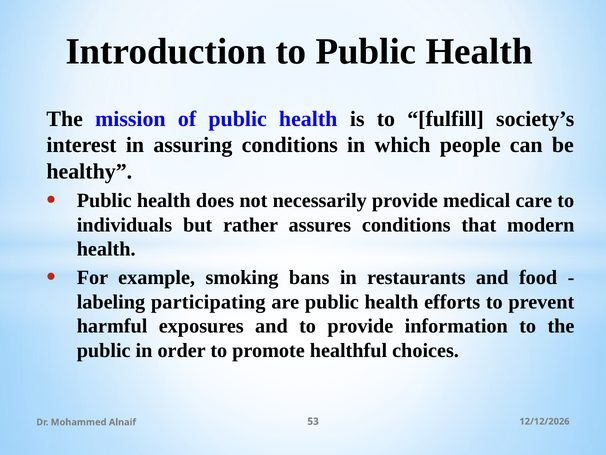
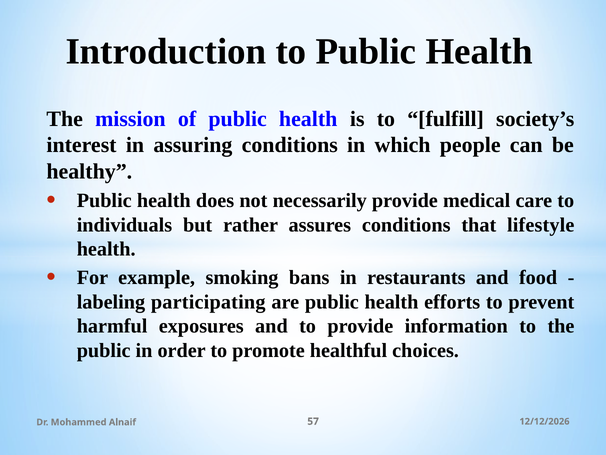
modern: modern -> lifestyle (541, 225)
53: 53 -> 57 (313, 421)
